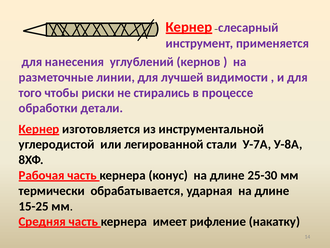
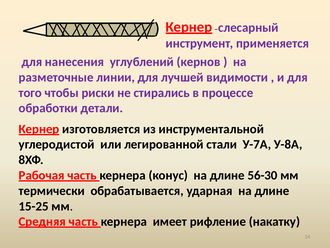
25-30: 25-30 -> 56-30 (262, 175)
